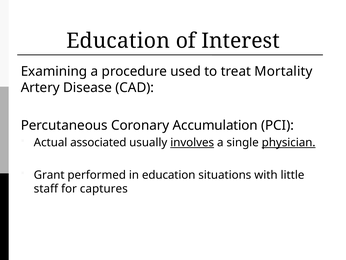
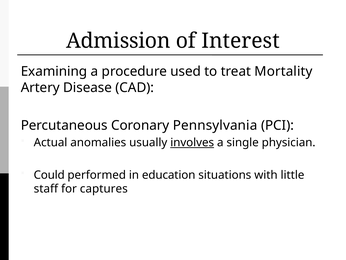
Education: Education -> Admission (118, 41)
Accumulation: Accumulation -> Pennsylvania (215, 125)
associated: associated -> anomalies (98, 142)
physician underline: present -> none (289, 142)
Grant: Grant -> Could (49, 175)
